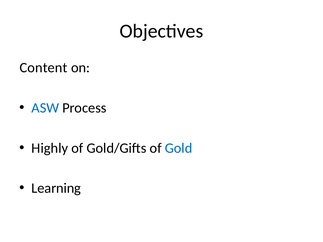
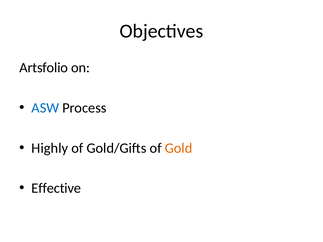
Content: Content -> Artsfolio (44, 68)
Gold colour: blue -> orange (179, 148)
Learning: Learning -> Effective (56, 188)
